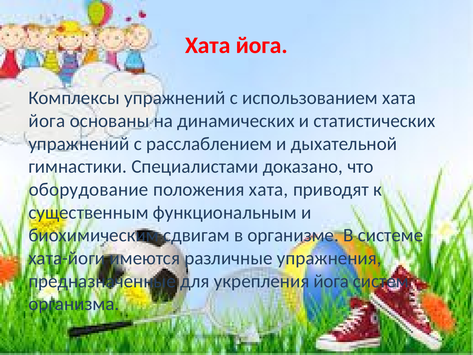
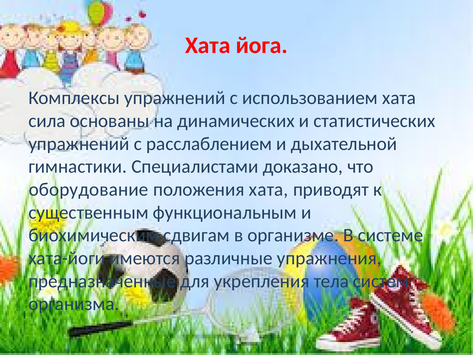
йога: йога -> сила (47, 121)
укрепления йога: йога -> тела (331, 281)
